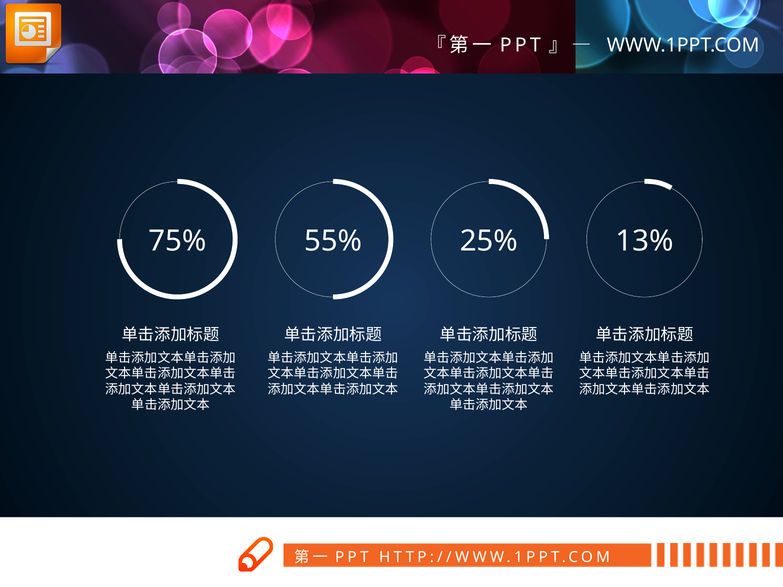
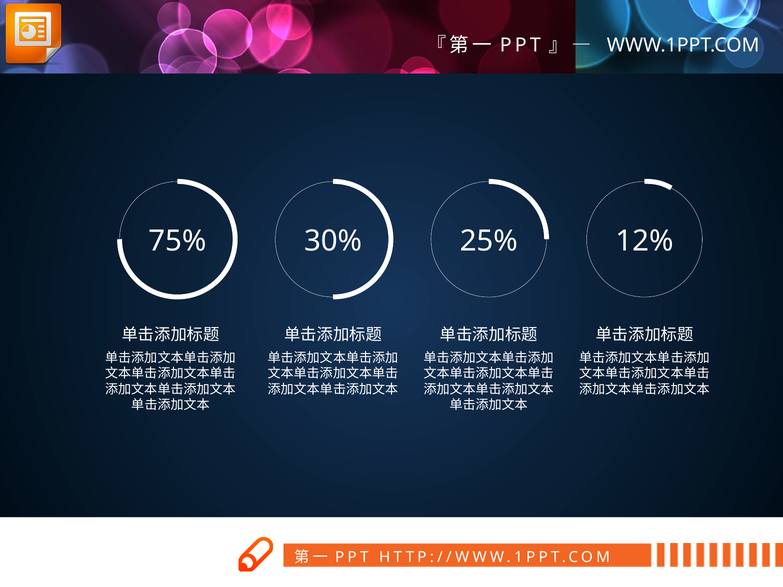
55%: 55% -> 30% (333, 241)
13%: 13% -> 12% (644, 241)
